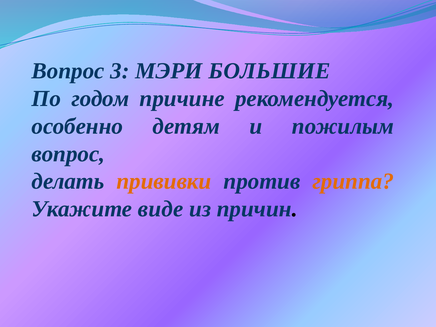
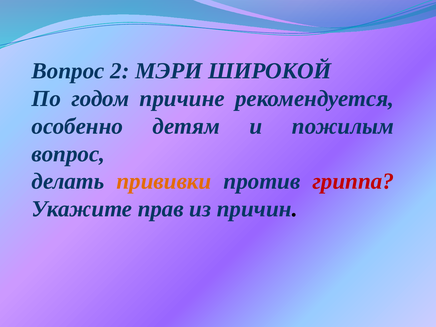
3: 3 -> 2 (120, 71)
БОЛЬШИЕ: БОЛЬШИЕ -> ШИРОКОЙ (270, 71)
гриппа colour: orange -> red (353, 181)
виде: виде -> прав (161, 209)
